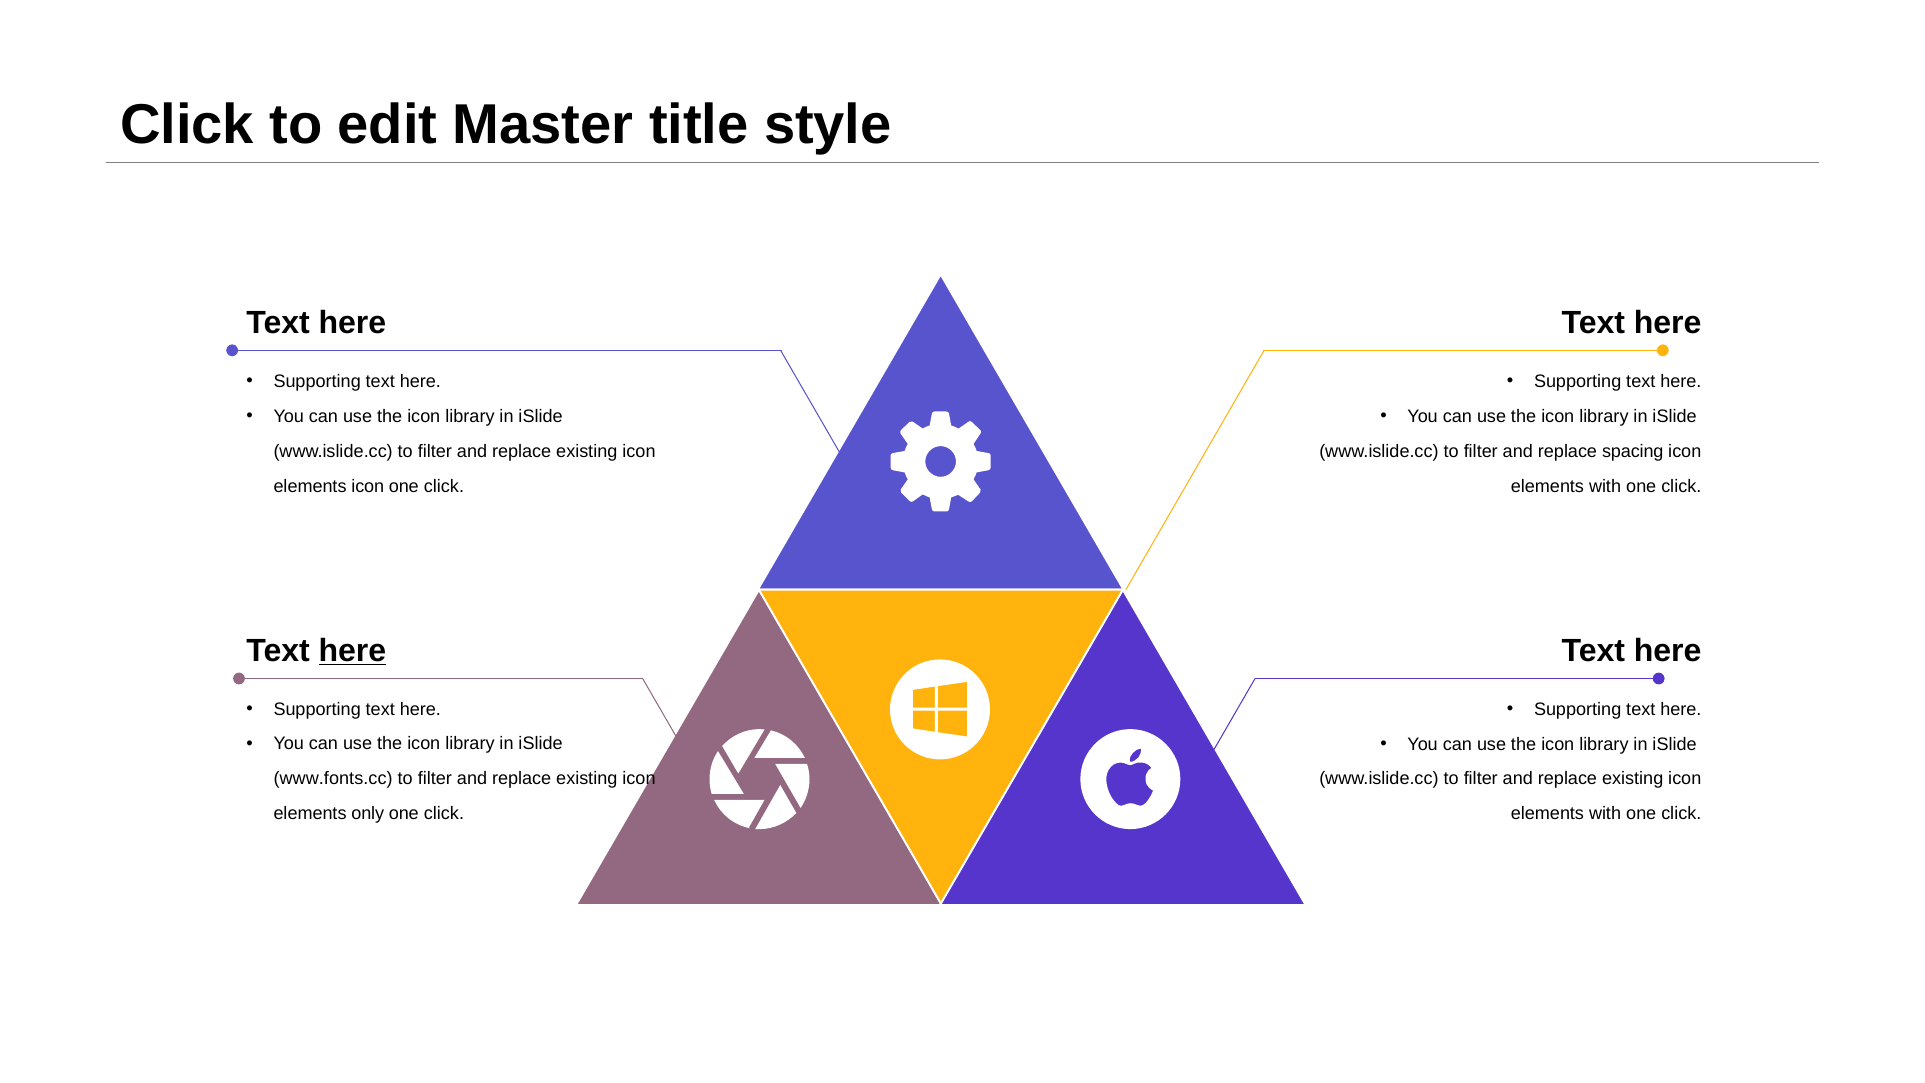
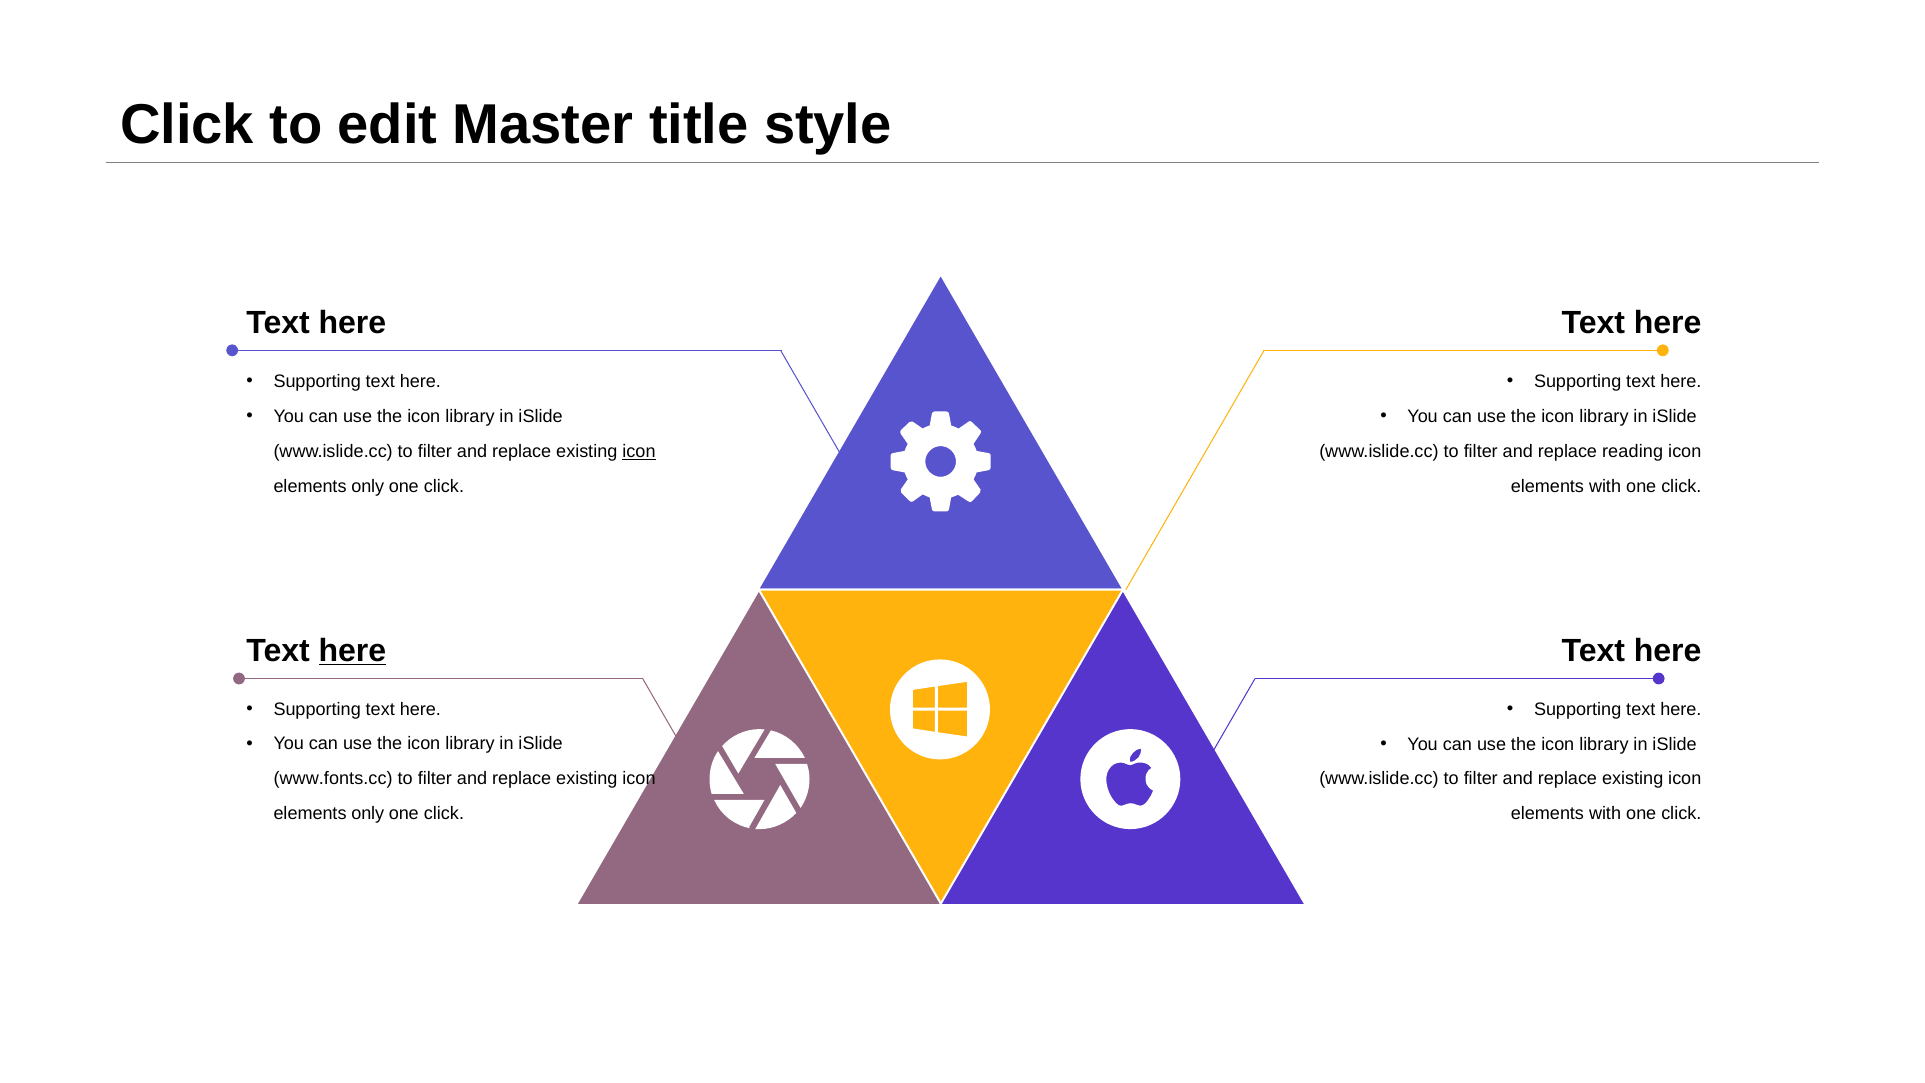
icon underline: none -> present (639, 451)
spacing: spacing -> reading (1633, 451)
icon: icon -> only (368, 486)
